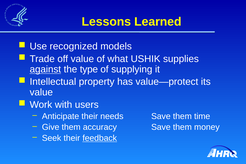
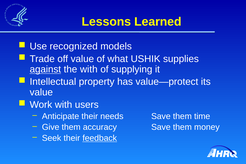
the type: type -> with (89, 69)
